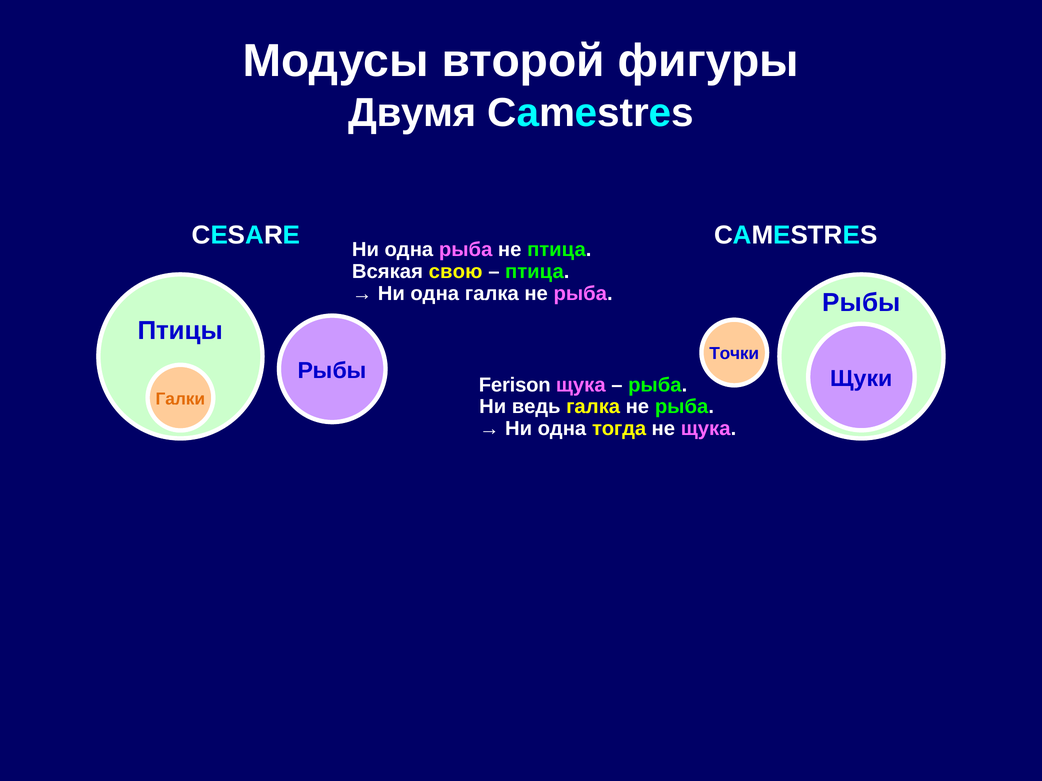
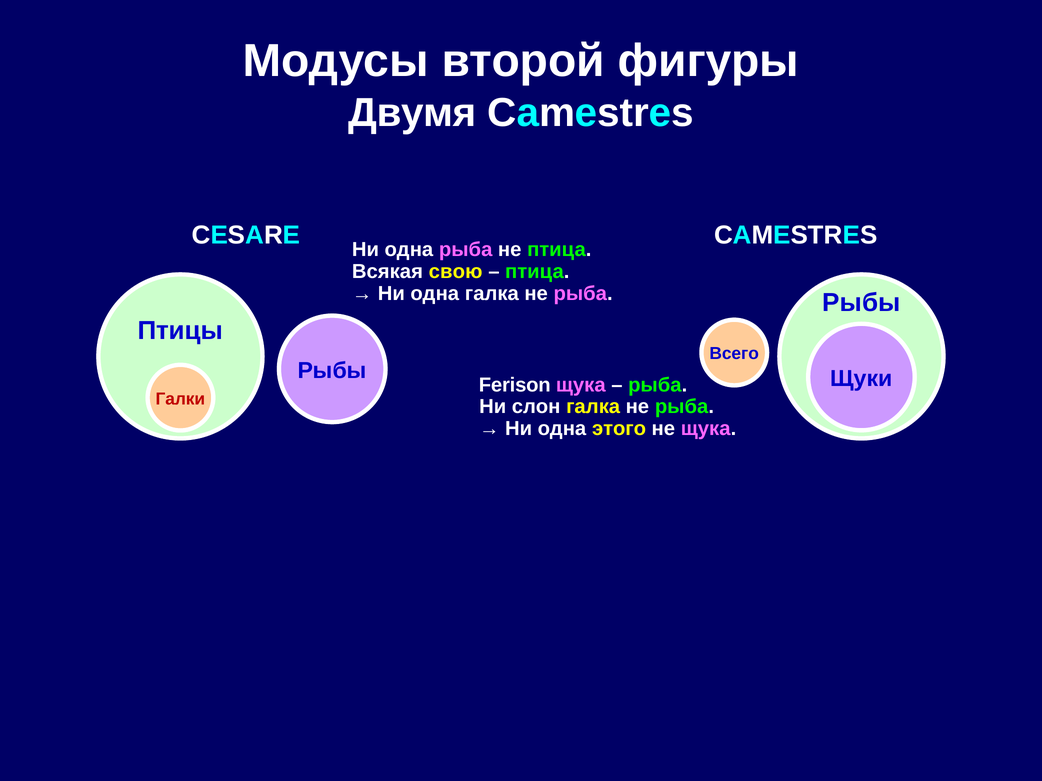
Точки: Точки -> Всего (734, 354)
Галки colour: orange -> red (180, 399)
ведь: ведь -> слон (536, 407)
тогда: тогда -> этого (619, 429)
